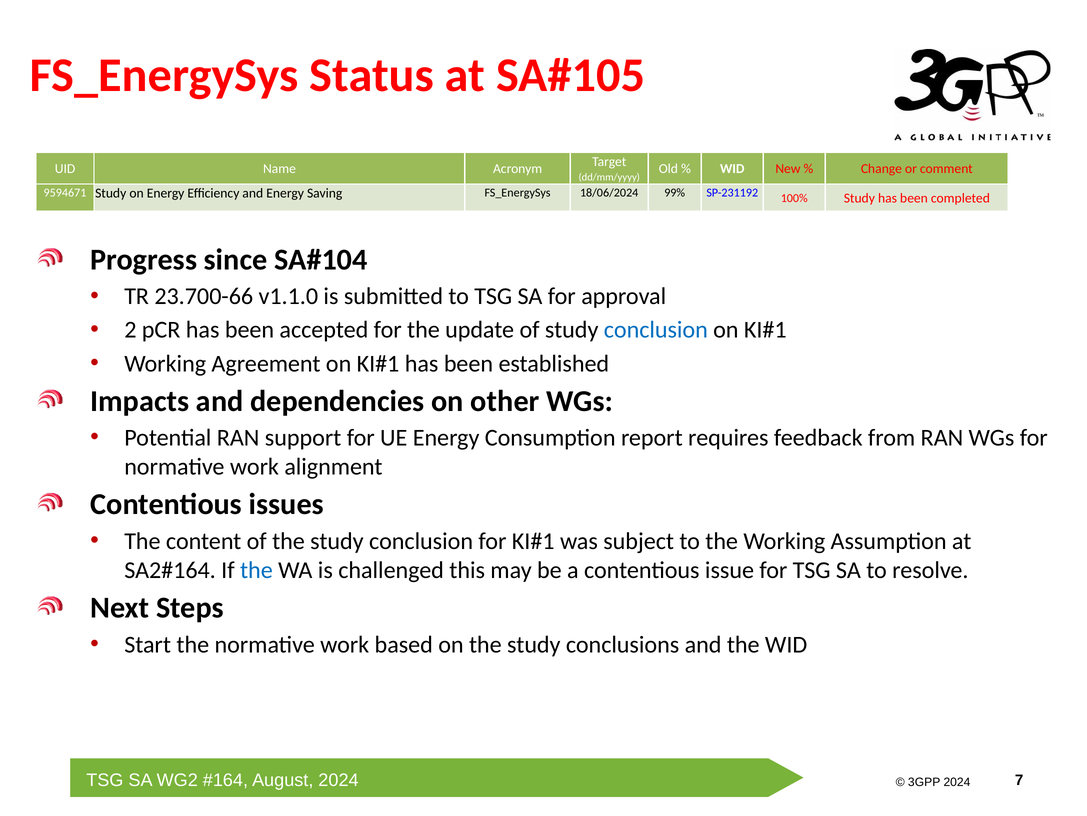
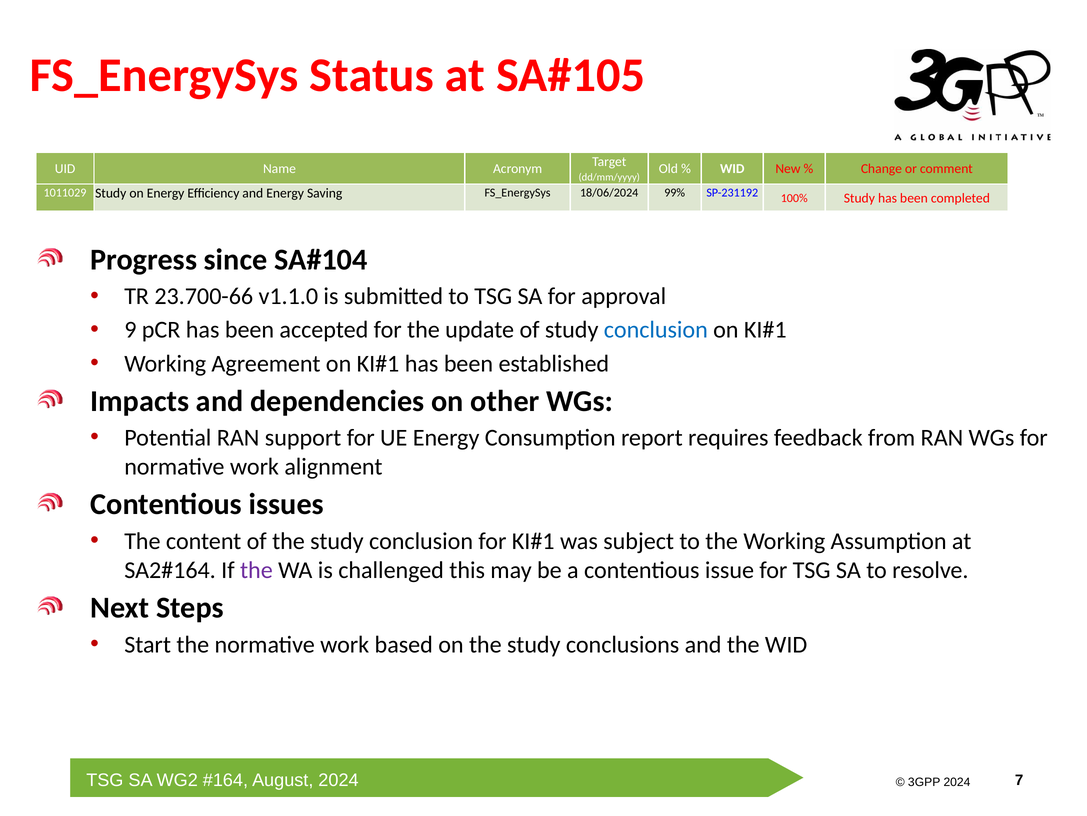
9594671: 9594671 -> 1011029 (65, 192)
2: 2 -> 9 (130, 330)
the colour: blue -> purple (256, 570)
